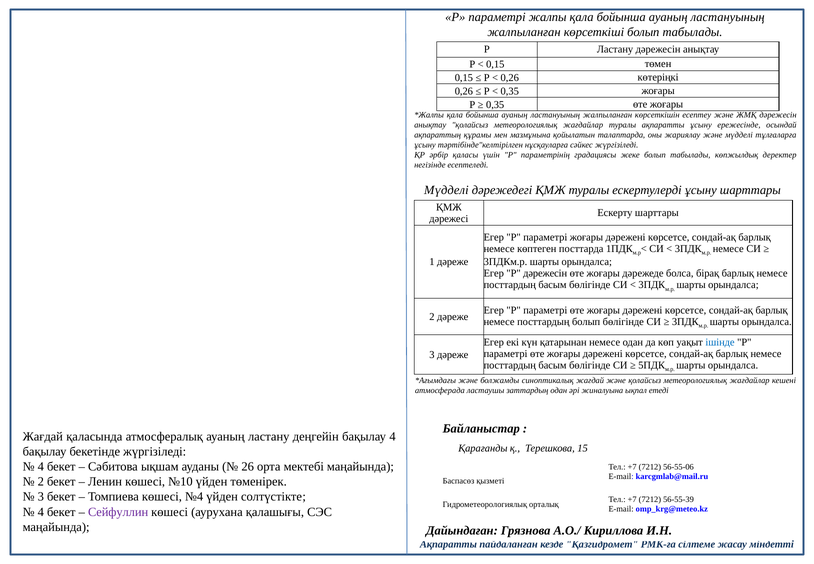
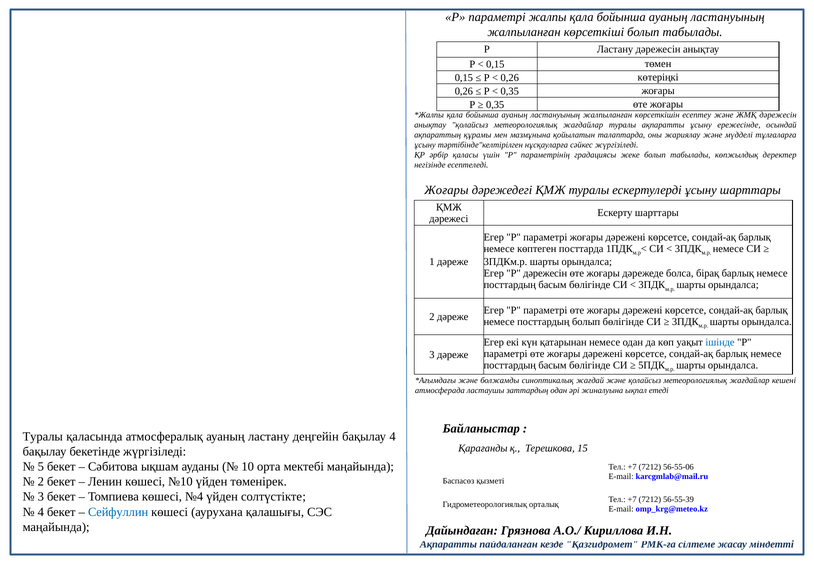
Мүдделі: Мүдделі -> Жоғары (446, 190)
Жағдай: Жағдай -> Туралы (43, 436)
4: 4 -> 5 (41, 466)
26: 26 -> 10 (248, 466)
Сейфуллин colour: purple -> blue (118, 511)
